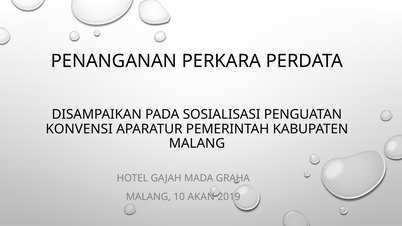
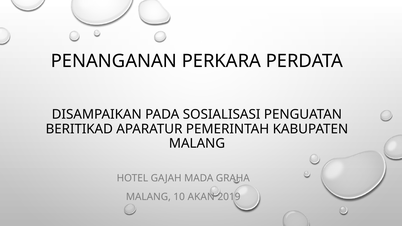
KONVENSI: KONVENSI -> BERITIKAD (79, 129)
